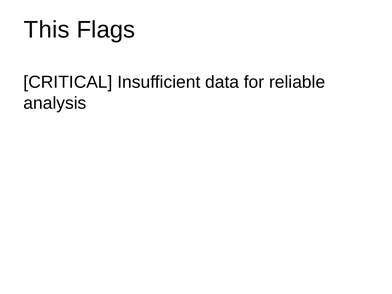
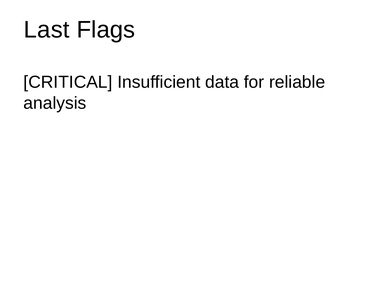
This: This -> Last (47, 30)
